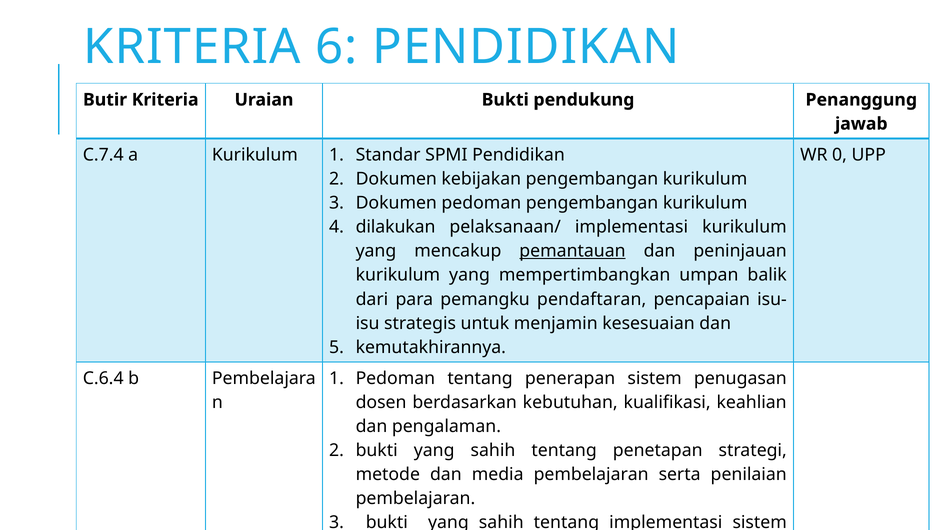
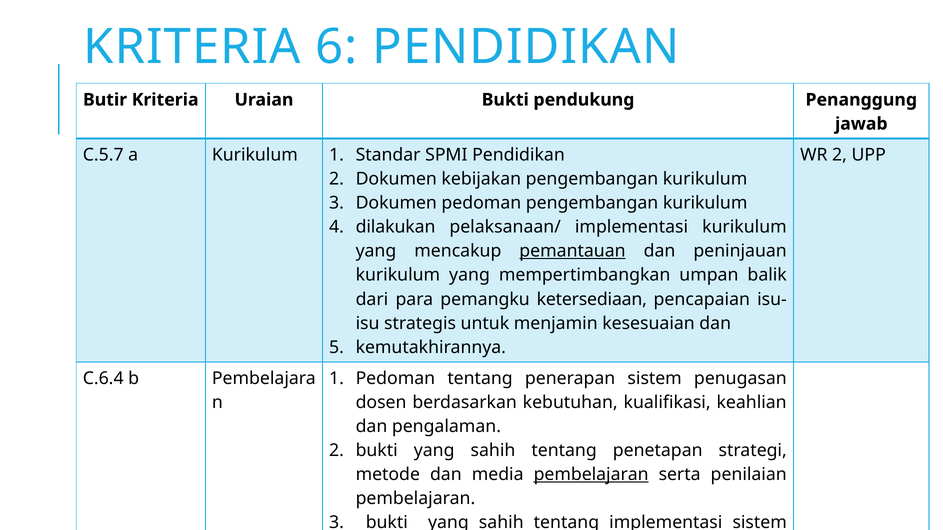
C.7.4: C.7.4 -> C.5.7 (103, 155)
WR 0: 0 -> 2 (839, 155)
pendaftaran: pendaftaran -> ketersediaan (592, 299)
pembelajaran underline: none -> present (591, 475)
